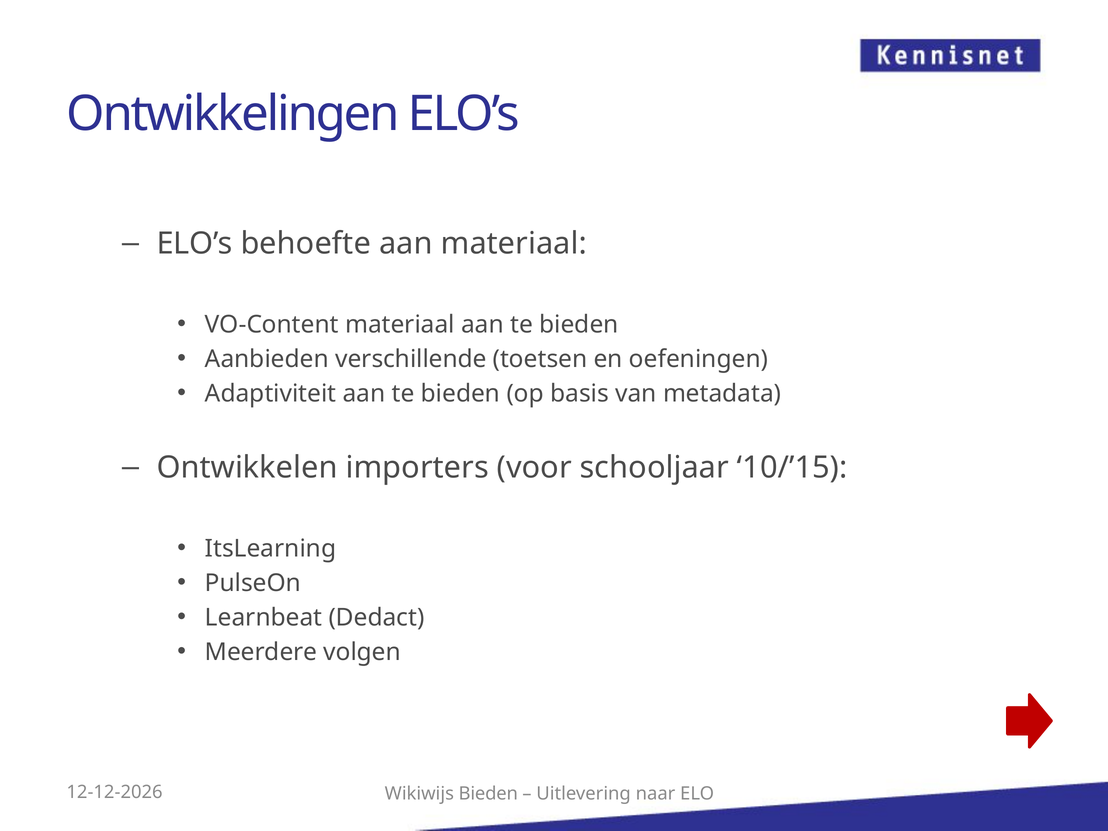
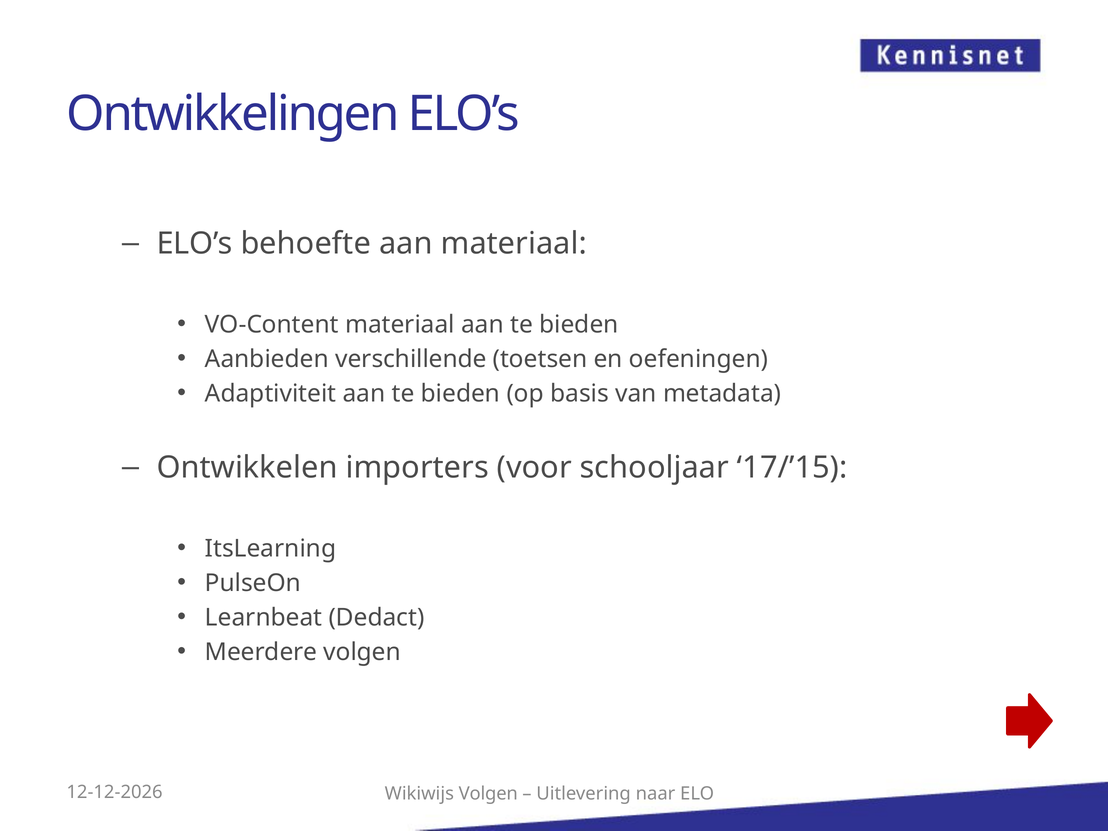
10/’15: 10/’15 -> 17/’15 (792, 468)
Wikiwijs Bieden: Bieden -> Volgen (488, 794)
